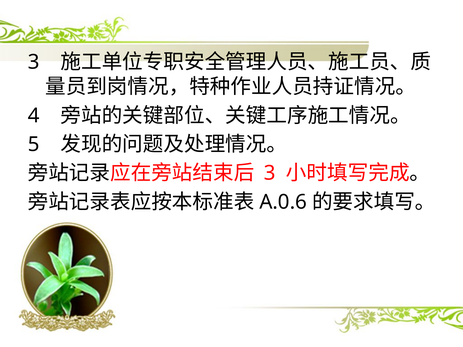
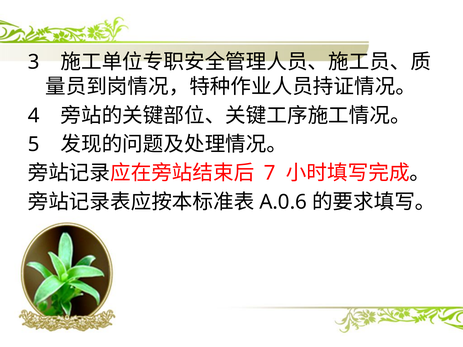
3: 3 -> 7 (270, 173)
